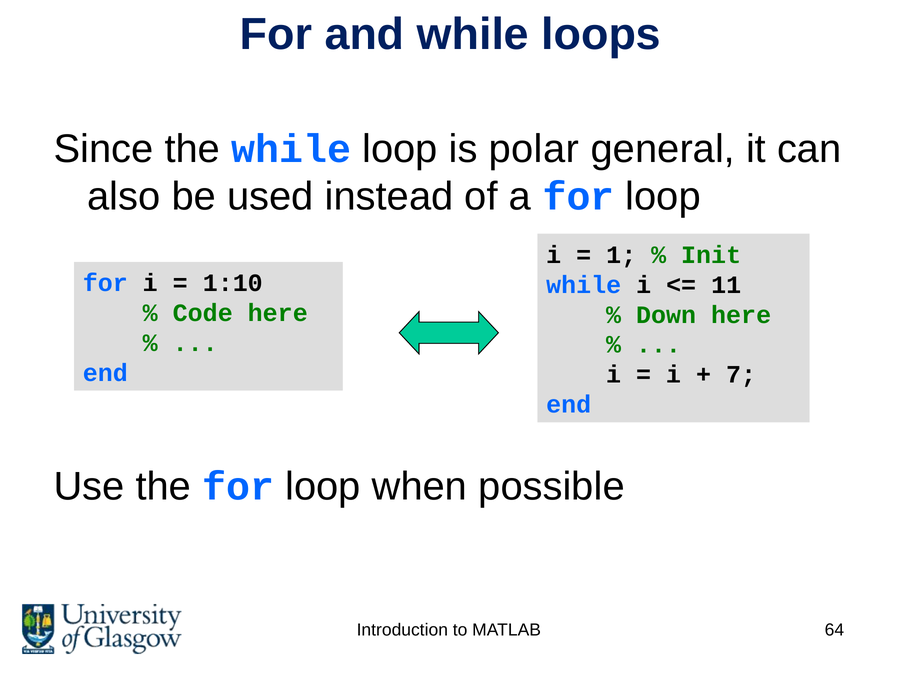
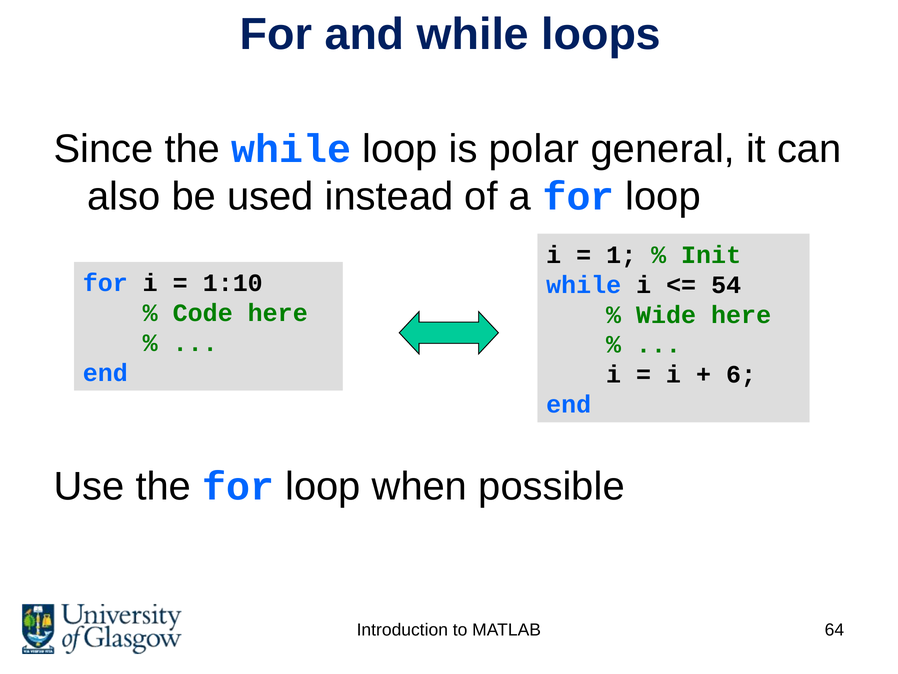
11: 11 -> 54 (726, 285)
Down: Down -> Wide (666, 315)
7: 7 -> 6 (741, 374)
